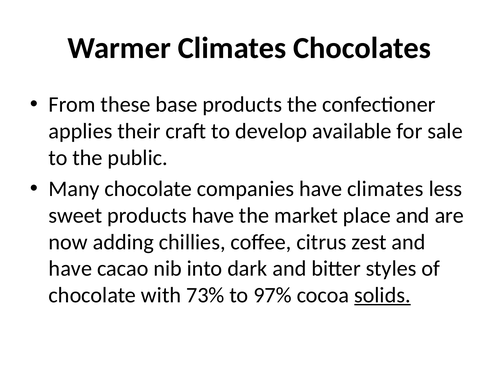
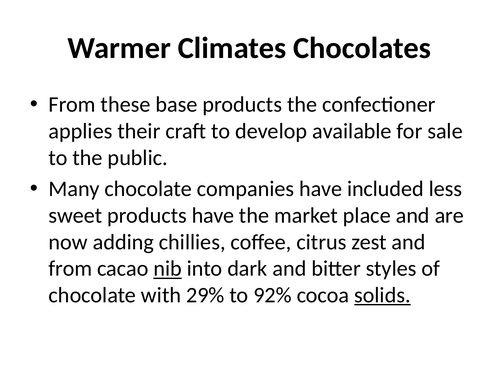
have climates: climates -> included (385, 189)
have: have -> from (70, 269)
nib underline: none -> present (168, 269)
73%: 73% -> 29% (205, 295)
97%: 97% -> 92% (273, 295)
